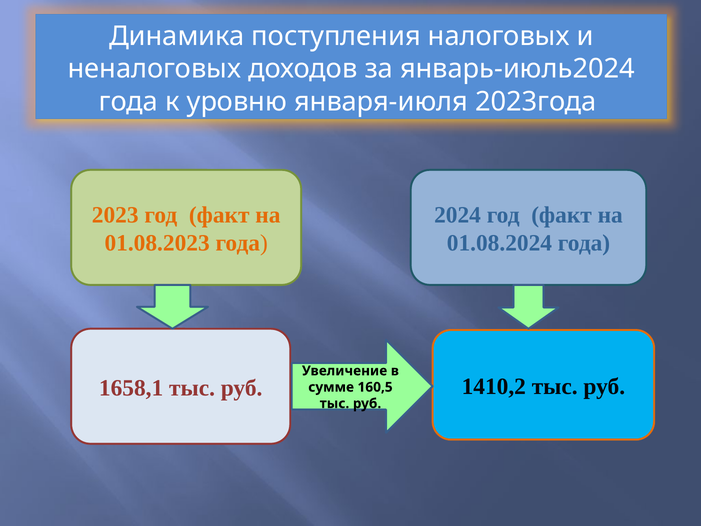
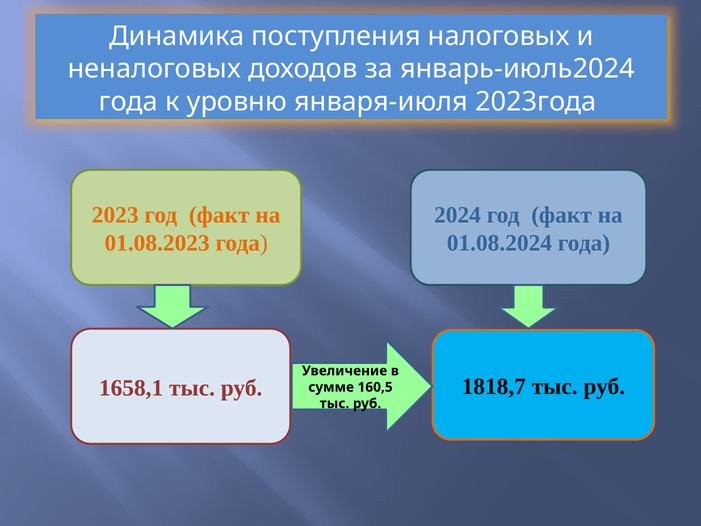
1410,2: 1410,2 -> 1818,7 (494, 386)
